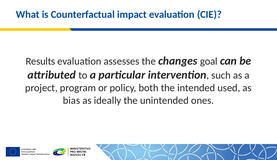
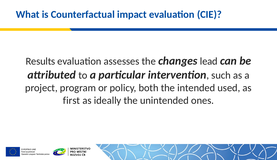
goal: goal -> lead (209, 61)
bias: bias -> first (71, 100)
